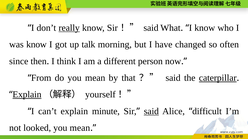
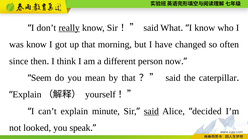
up talk: talk -> that (88, 45)
From: From -> Seem (41, 78)
caterpillar underline: present -> none (218, 78)
Explain underline: present -> none (27, 95)
difficult: difficult -> decided (207, 112)
mean: mean -> speak (80, 128)
